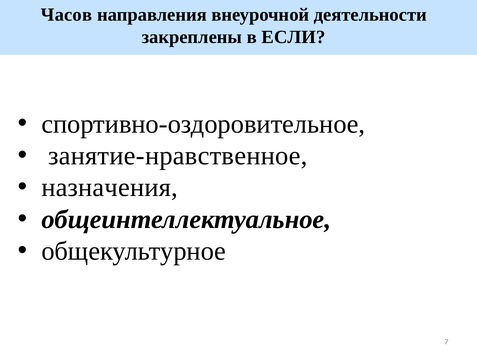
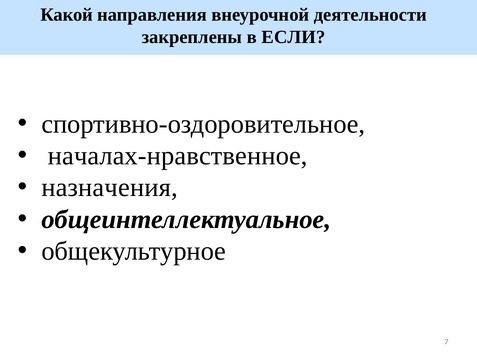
Часов: Часов -> Какой (67, 15)
занятие-нравственное: занятие-нравственное -> началах-нравственное (178, 156)
